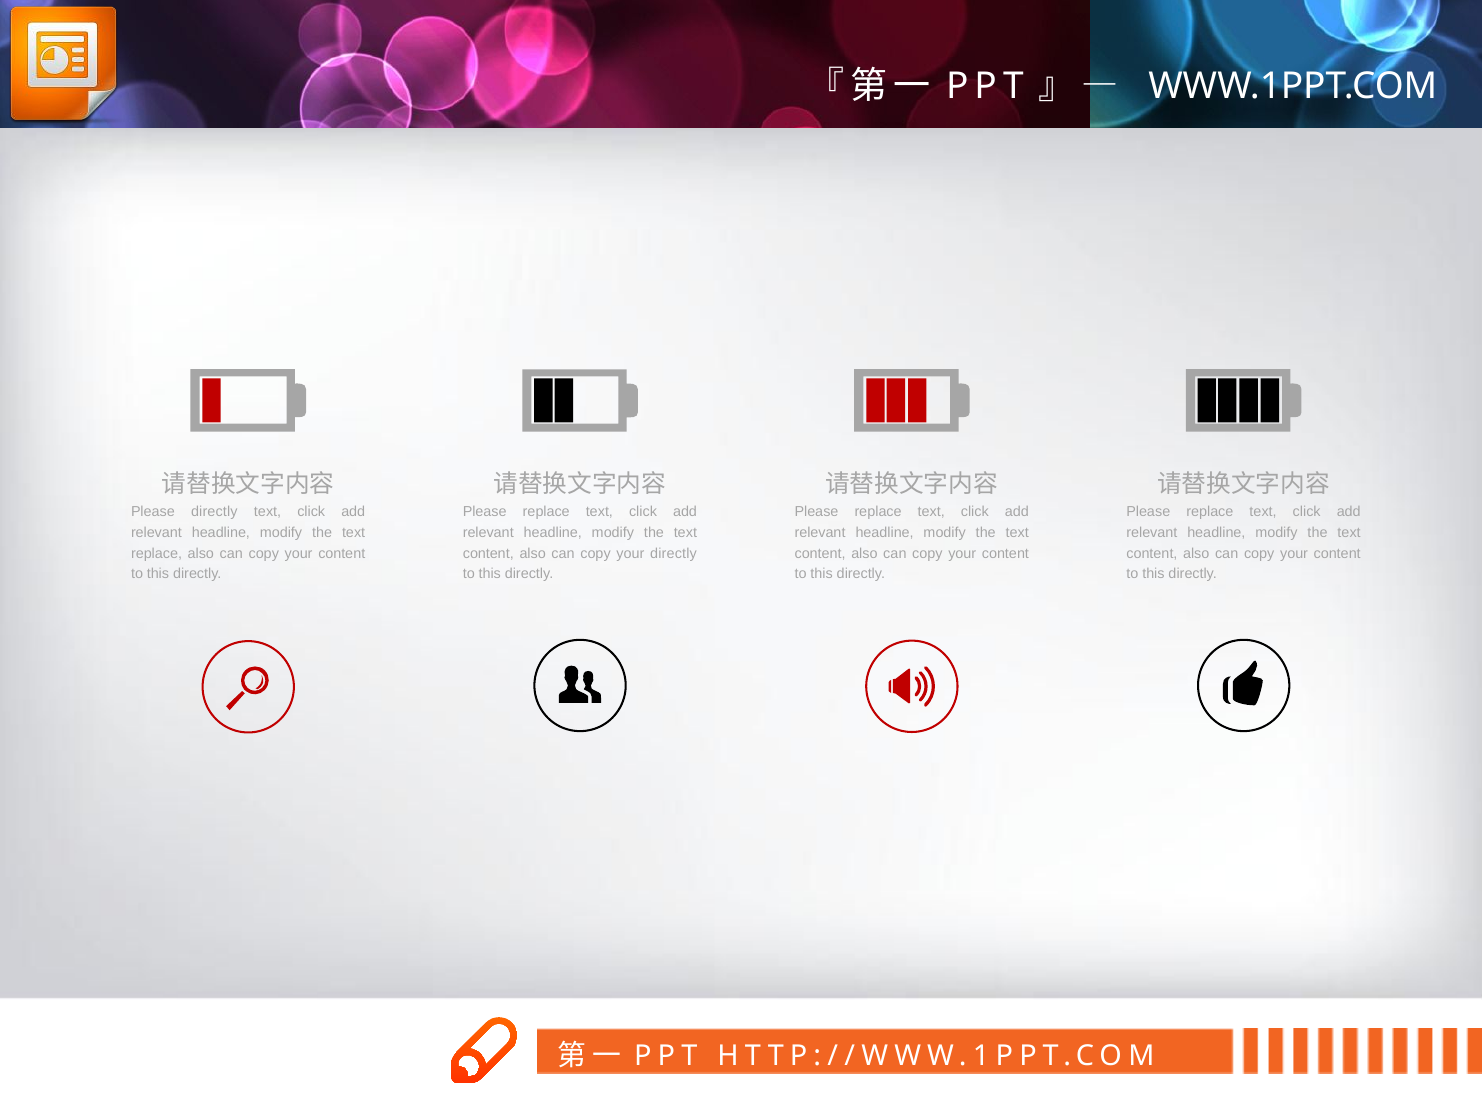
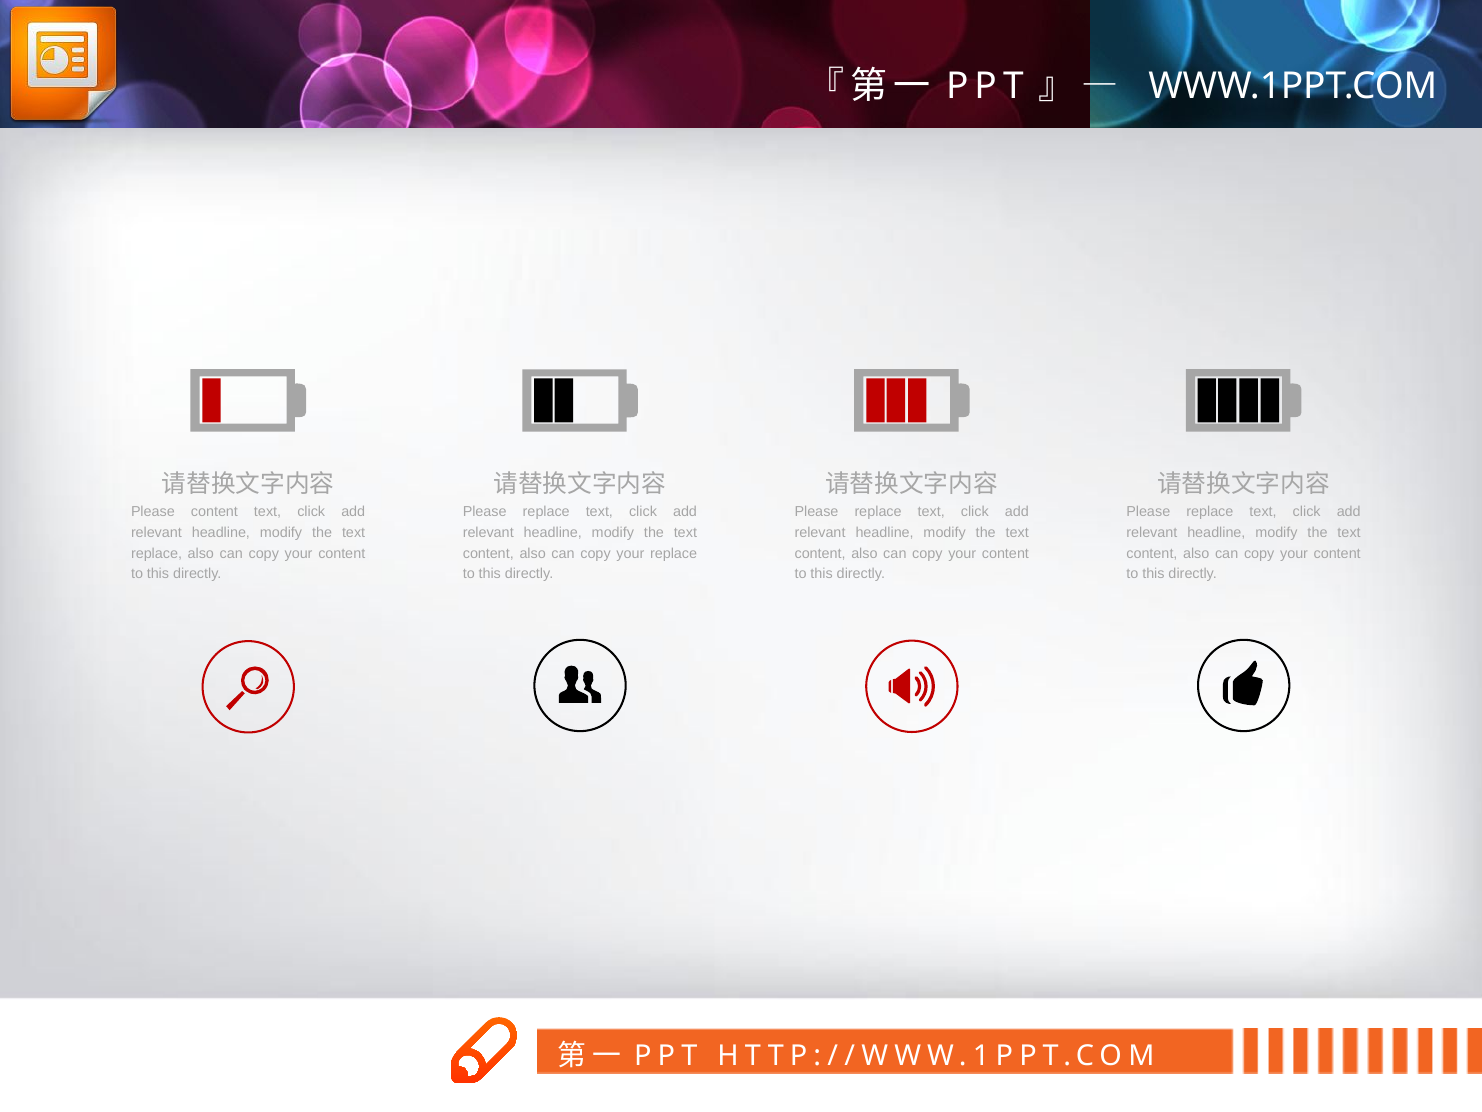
Please directly: directly -> content (214, 512)
your directly: directly -> replace (674, 553)
